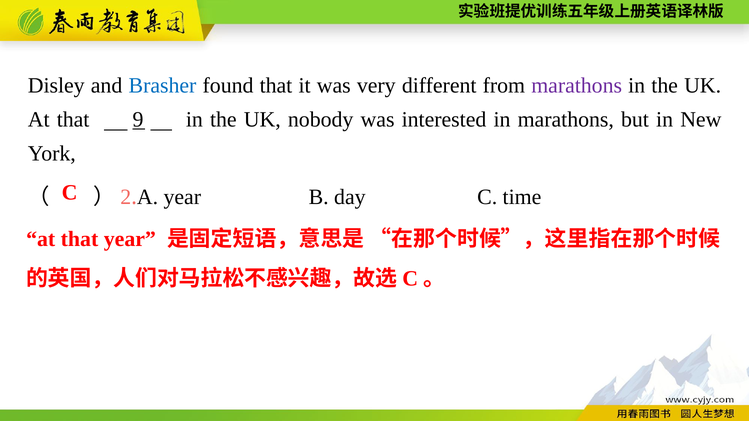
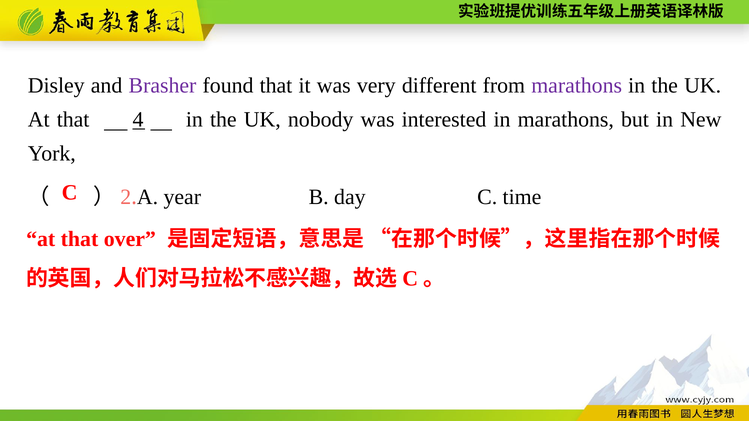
Brasher colour: blue -> purple (162, 86)
9: 9 -> 4 (138, 120)
that year: year -> over (130, 239)
